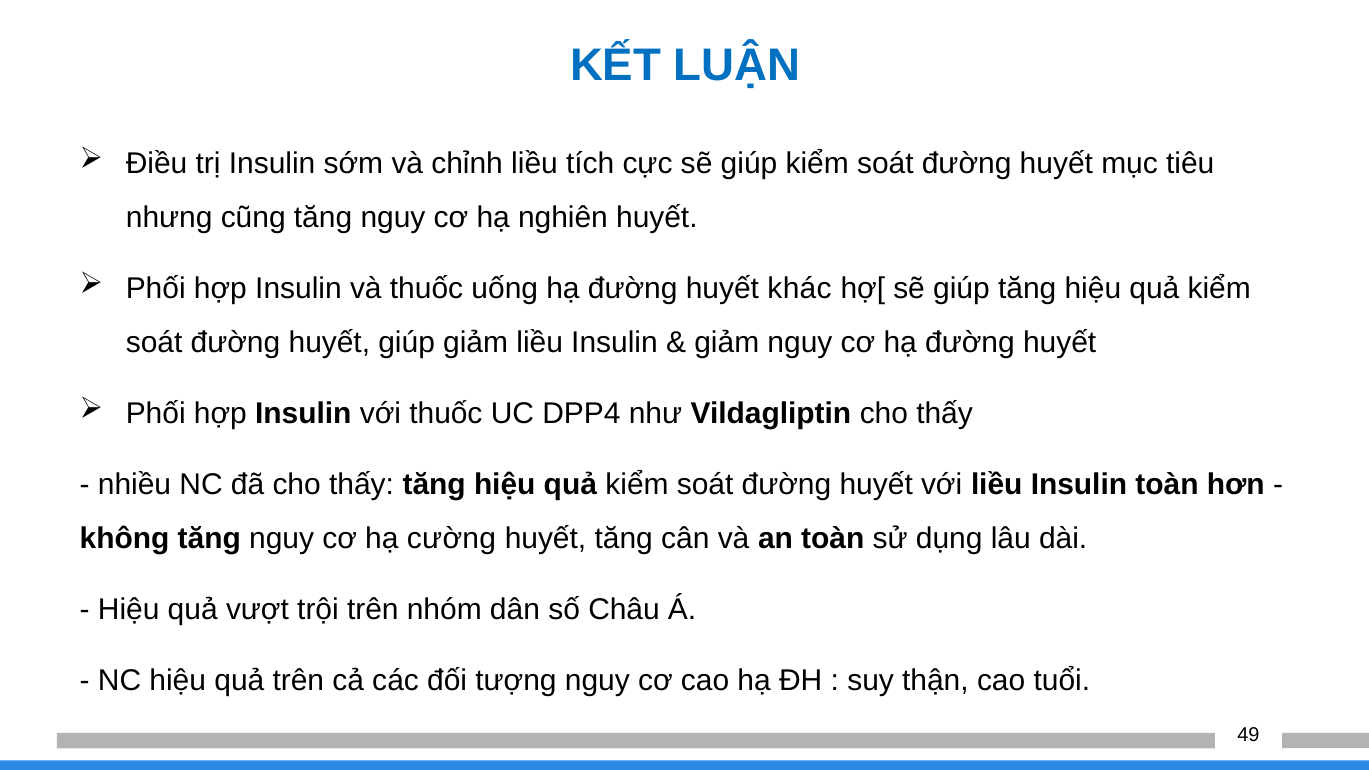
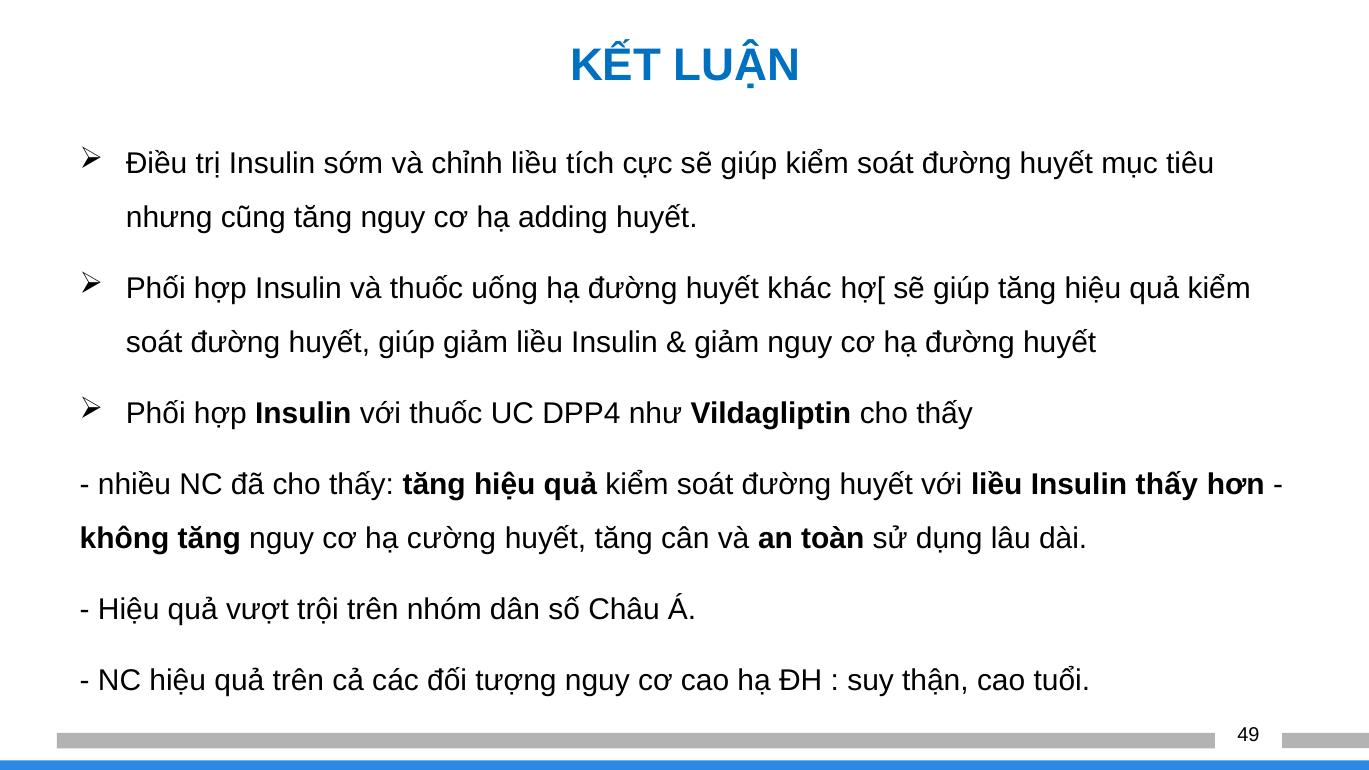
nghiên: nghiên -> adding (563, 218)
Insulin toàn: toàn -> thấy (1167, 484)
